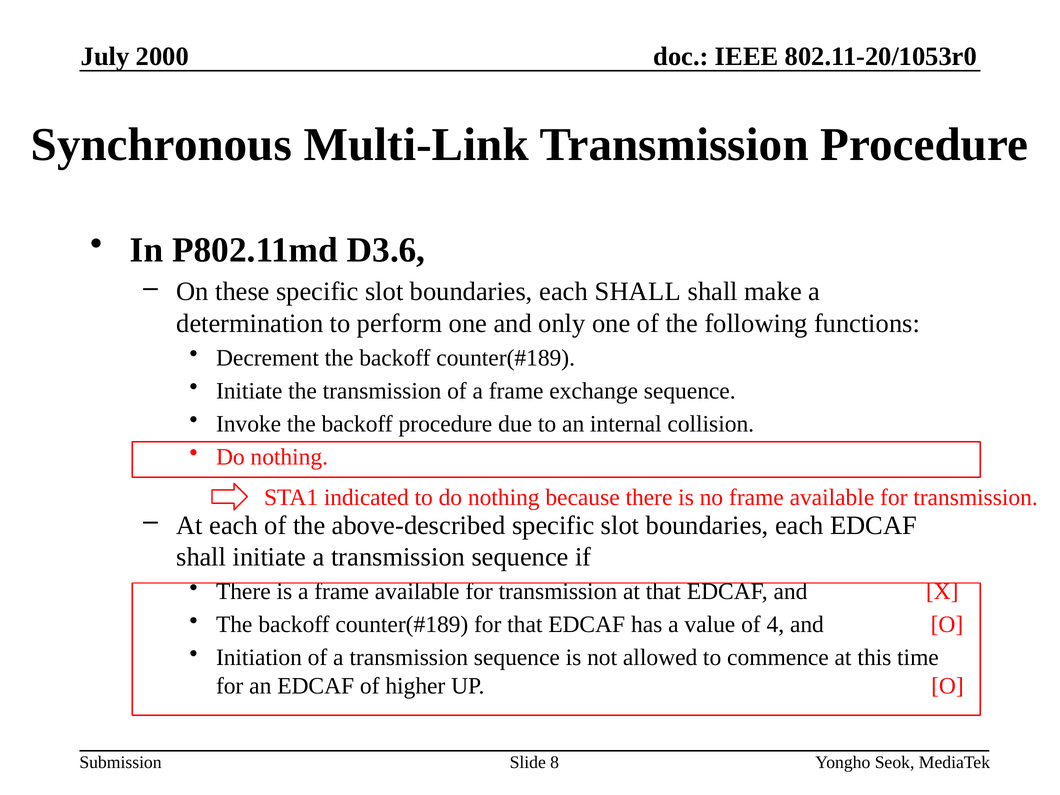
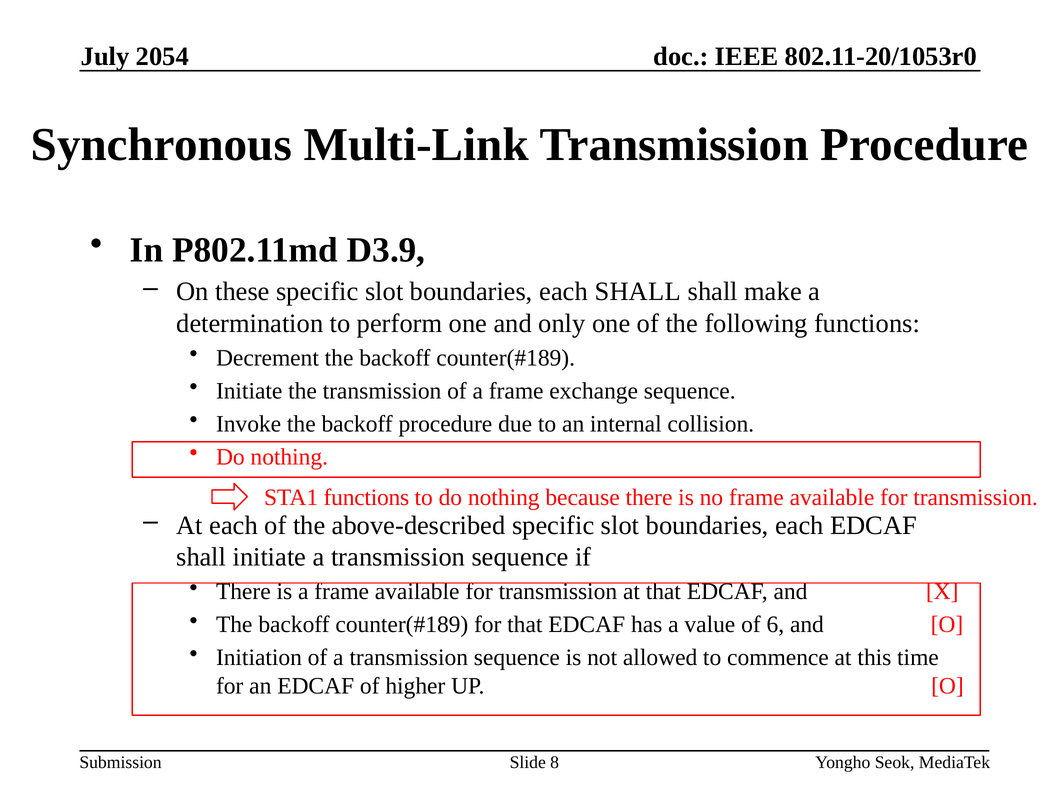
2000: 2000 -> 2054 (162, 57)
D3.6: D3.6 -> D3.9 (386, 250)
STA1 indicated: indicated -> functions (366, 497)
4: 4 -> 6 (775, 625)
